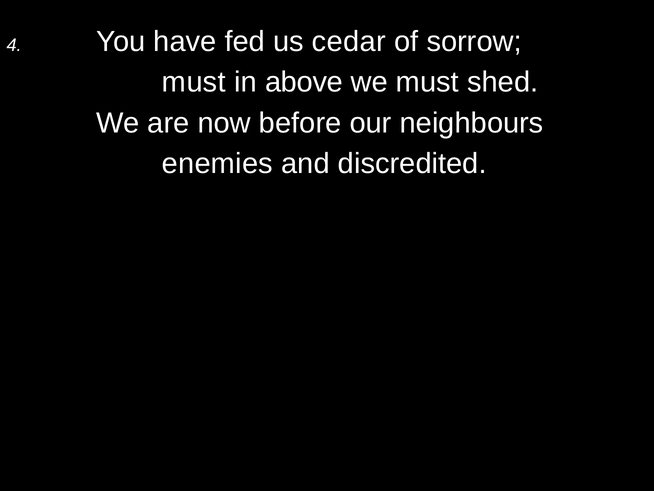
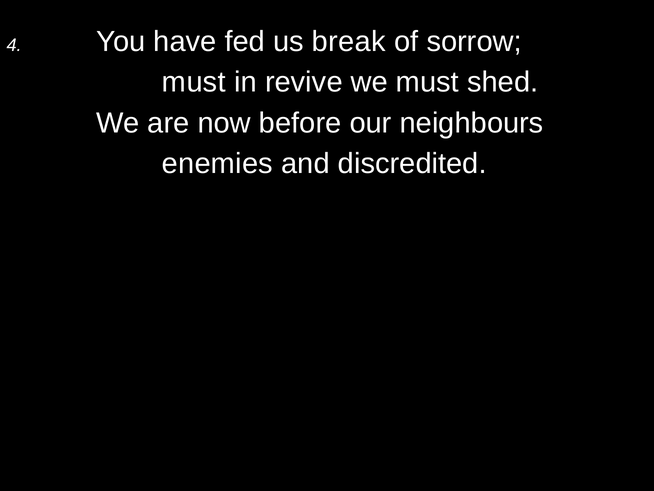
cedar: cedar -> break (349, 41)
above: above -> revive (304, 82)
